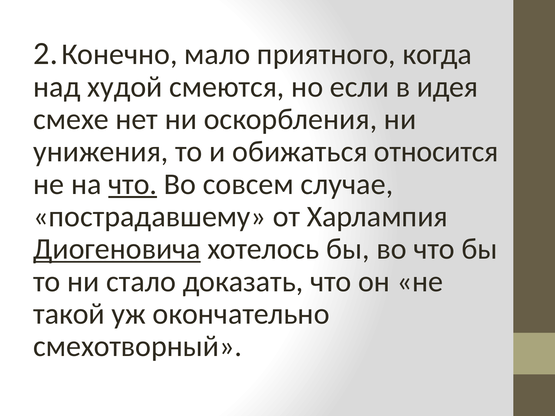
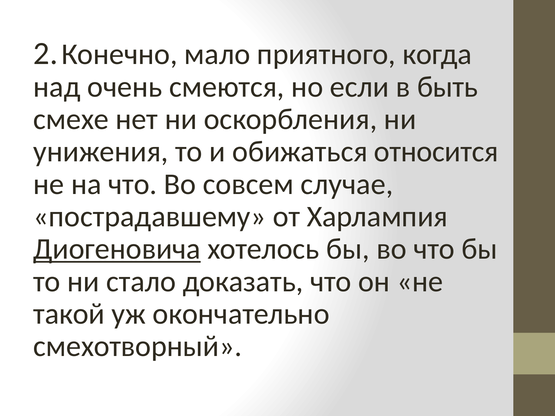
худой: худой -> очень (125, 87)
идея: идея -> быть (448, 87)
что underline: present -> none (133, 184)
